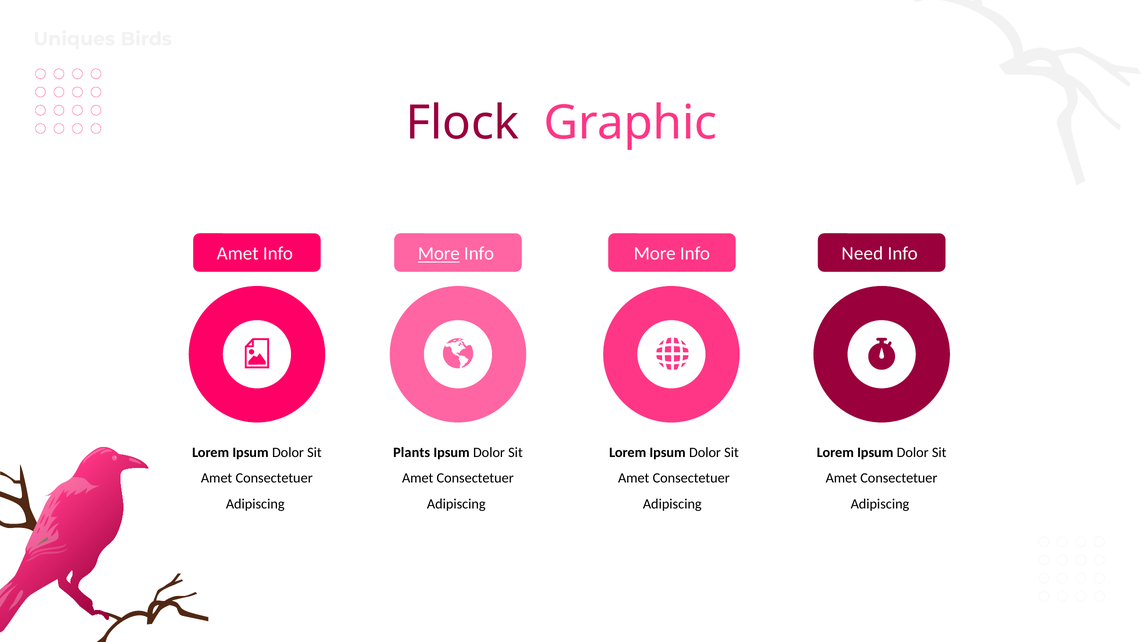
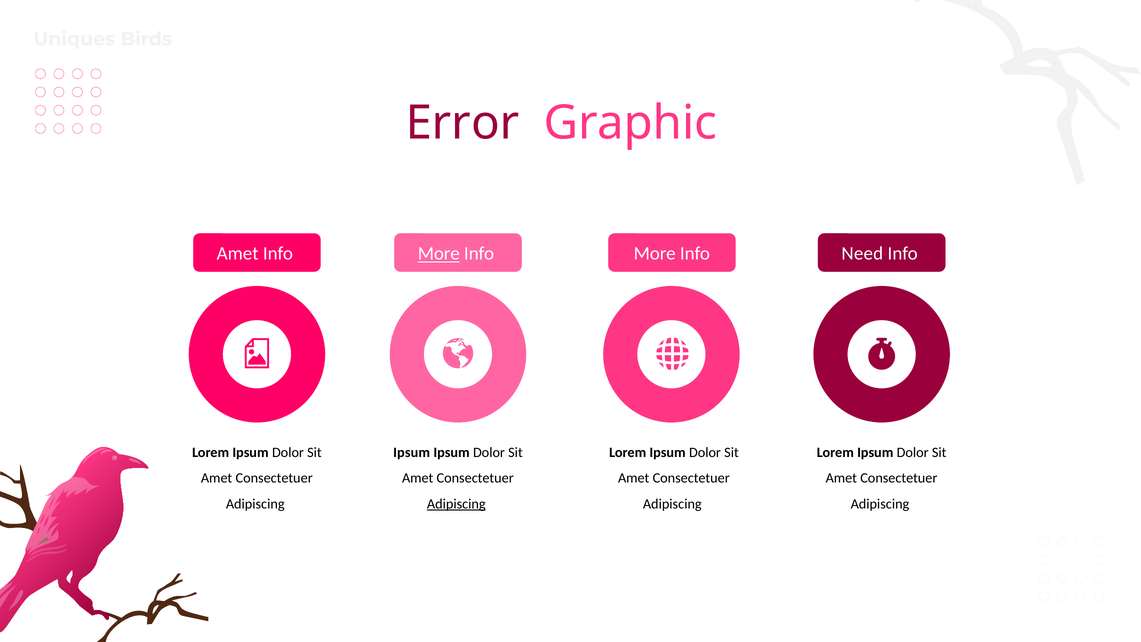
Flock: Flock -> Error (462, 123)
Plants: Plants -> Ipsum (412, 452)
Adipiscing underline: none -> present (456, 504)
